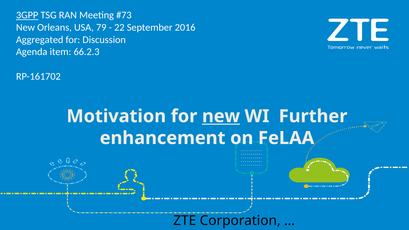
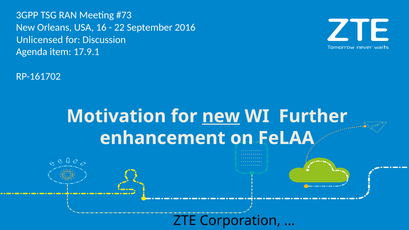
3GPP underline: present -> none (27, 15)
79: 79 -> 16 (101, 27)
Aggregated: Aggregated -> Unlicensed (40, 40)
66.2.3: 66.2.3 -> 17.9.1 (87, 52)
